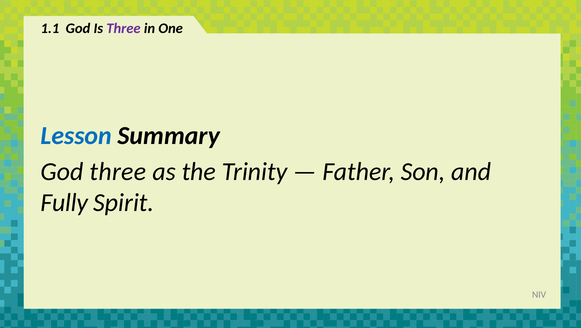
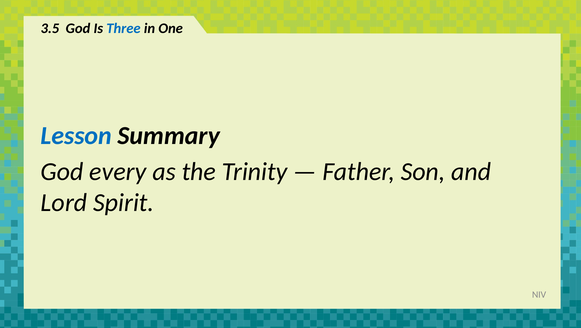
1.1: 1.1 -> 3.5 (50, 28)
Three colour: purple -> blue (123, 28)
God three: three -> every (118, 172)
Fully: Fully -> Lord (64, 203)
